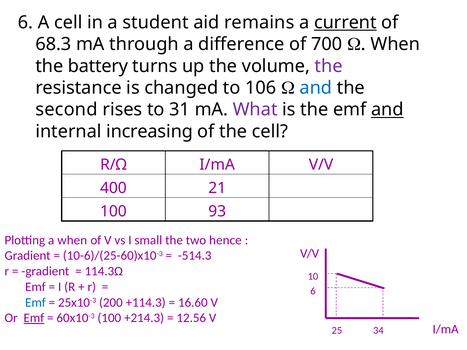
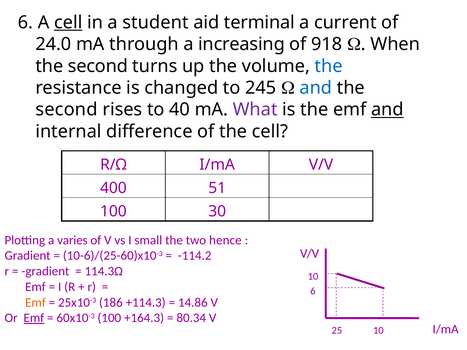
cell underline: none -> present (68, 22)
remains: remains -> terminal (259, 22)
current underline: present -> none (345, 22)
68.3: 68.3 -> 24.0 (53, 44)
difference: difference -> increasing (242, 44)
700: 700 -> 918 (327, 44)
battery: battery -> second (98, 66)
the colour: purple -> blue (329, 66)
106: 106 -> 245 (261, 88)
31: 31 -> 40 (180, 110)
increasing: increasing -> difference (149, 132)
21: 21 -> 51 (217, 188)
93: 93 -> 30 (217, 212)
a when: when -> varies (72, 240)
-514.3: -514.3 -> -114.2 (195, 256)
Emf colour: blue -> orange (35, 303)
200: 200 -> 186 (111, 303)
16.60: 16.60 -> 14.86 (193, 303)
+214.3: +214.3 -> +164.3 (144, 318)
12.56: 12.56 -> 80.34 (191, 318)
25 34: 34 -> 10 (378, 331)
